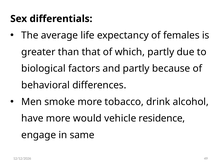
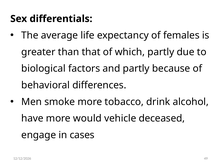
residence: residence -> deceased (162, 118)
same: same -> cases (82, 135)
